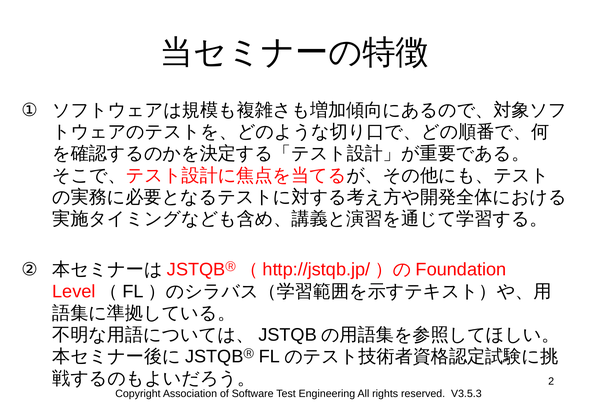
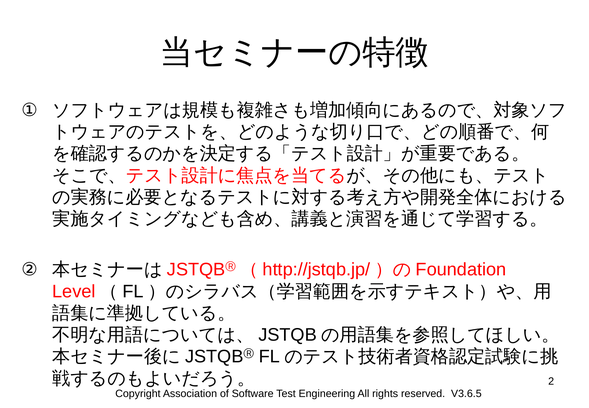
V3.5.3: V3.5.3 -> V3.6.5 (466, 394)
